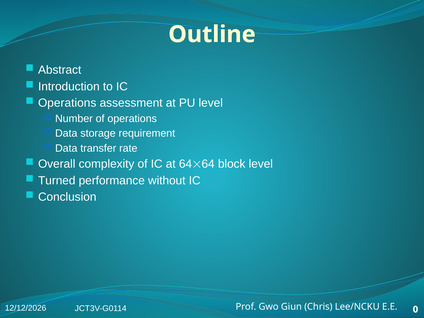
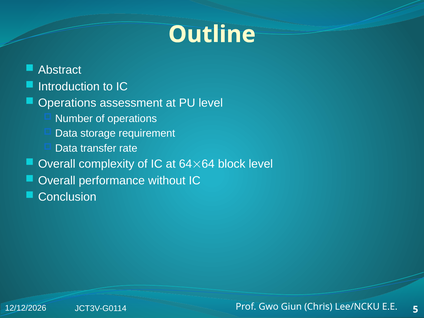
Turned: Turned -> Overall (57, 181)
0: 0 -> 5 (415, 309)
